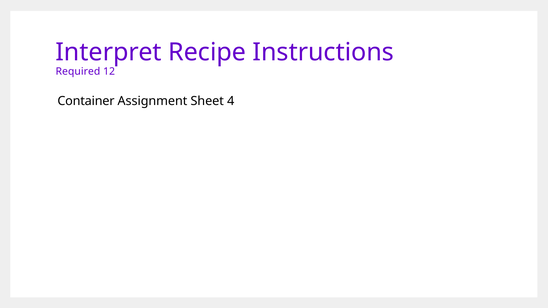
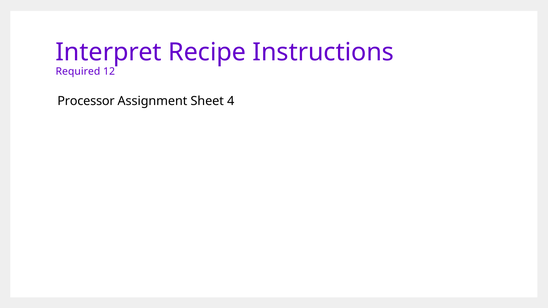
Container: Container -> Processor (86, 101)
